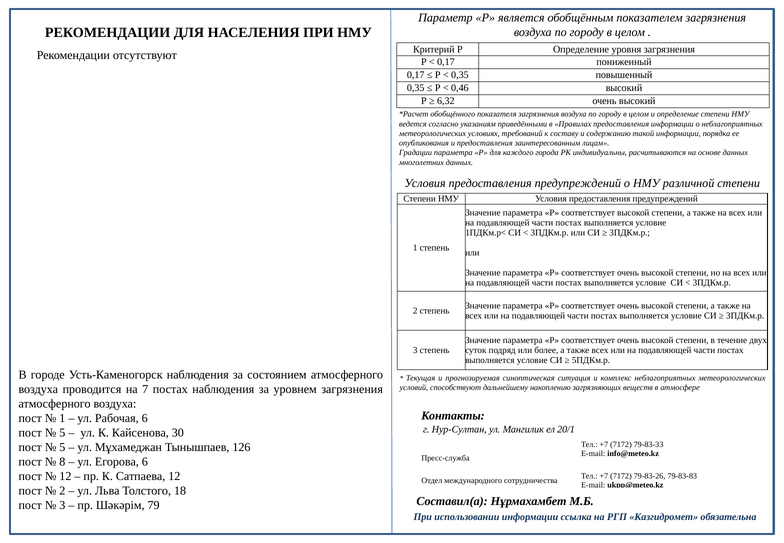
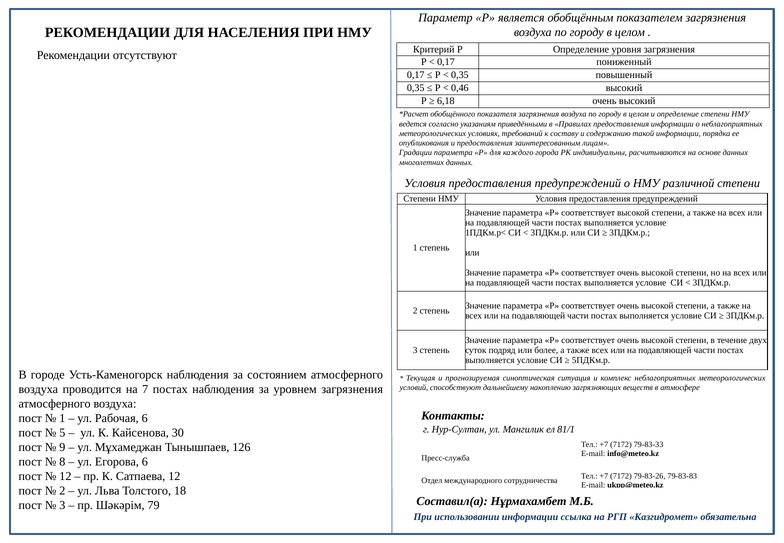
6,32: 6,32 -> 6,18 (446, 101)
20/1: 20/1 -> 81/1 (566, 429)
5: 5 -> 9 (62, 447)
